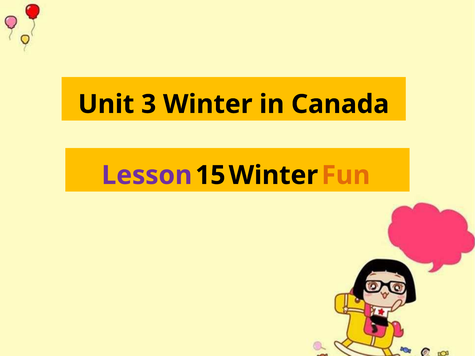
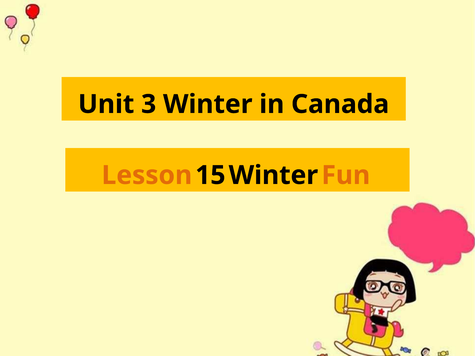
Lesson colour: purple -> orange (147, 175)
